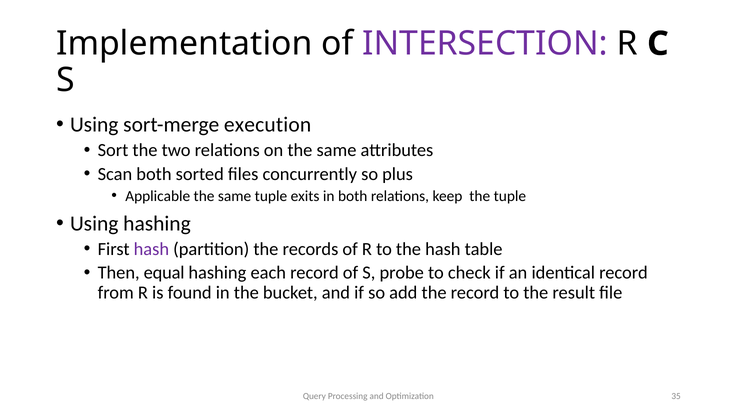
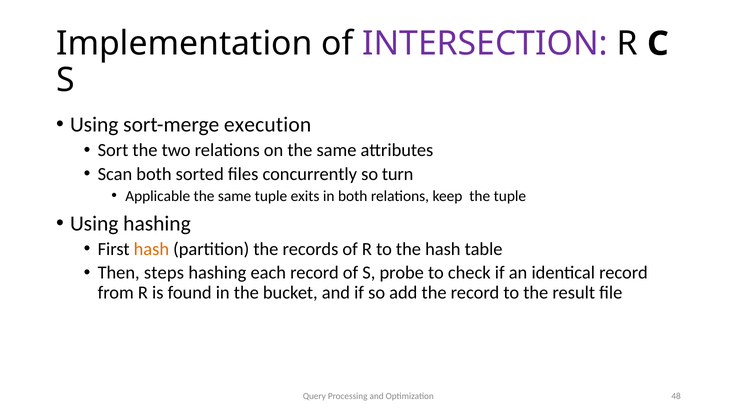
plus: plus -> turn (398, 174)
hash colour: purple -> orange (151, 249)
equal: equal -> steps (164, 272)
35: 35 -> 48 (676, 396)
